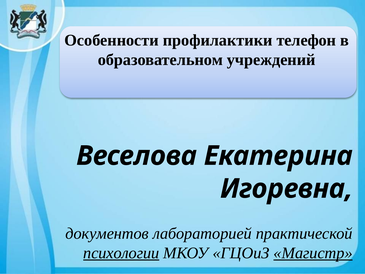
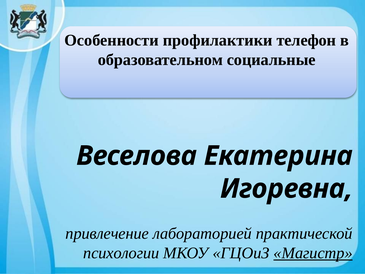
учреждений: учреждений -> социальные (271, 60)
документов: документов -> привлечение (107, 233)
психологии underline: present -> none (121, 253)
